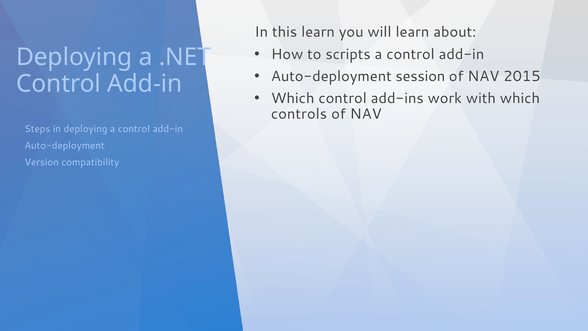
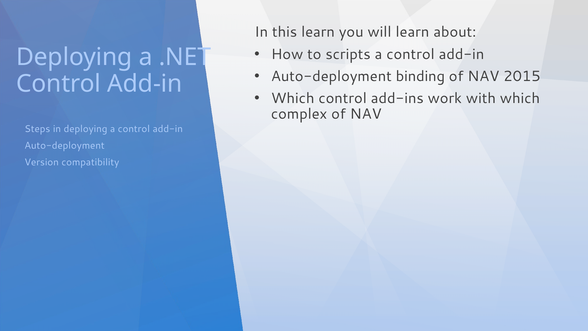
session: session -> binding (420, 76)
controls: controls -> complex (299, 114)
